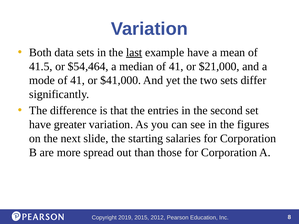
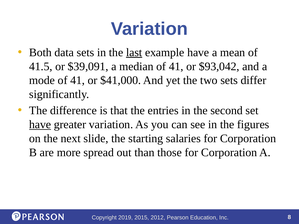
$54,464: $54,464 -> $39,091 (88, 66)
$21,000: $21,000 -> $93,042 (219, 66)
have underline: none -> present (40, 125)
